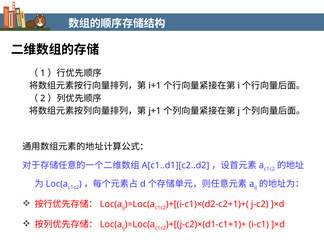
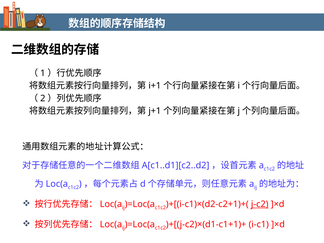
j-c2 underline: none -> present (260, 204)
